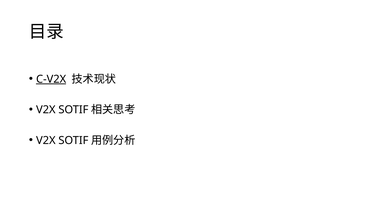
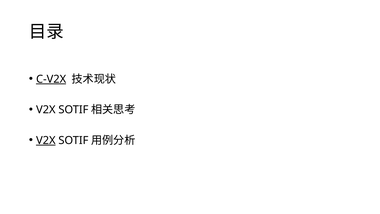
V2X underline: none -> present (46, 140)
